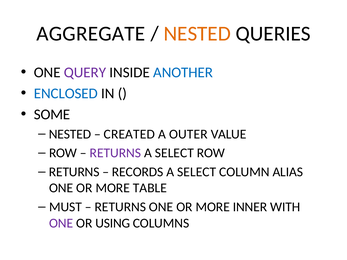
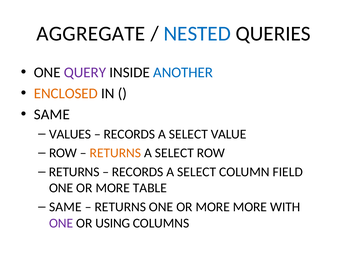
NESTED colour: orange -> blue (197, 34)
ENCLOSED colour: blue -> orange (66, 93)
SOME: SOME -> SAME (52, 115)
NESTED: NESTED -> VALUES (70, 134)
CREATED: CREATED -> RECORDS (129, 134)
OUTER: OUTER -> SELECT (188, 134)
RETURNS colour: purple -> orange (115, 153)
ALIAS: ALIAS -> FIELD (288, 172)
MUST: MUST -> SAME (65, 207)
MORE INNER: INNER -> MORE (250, 207)
